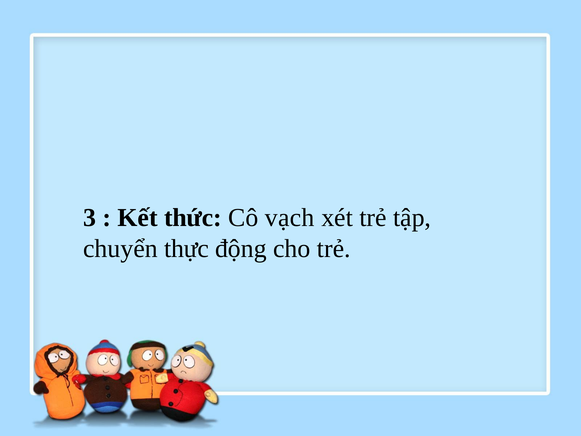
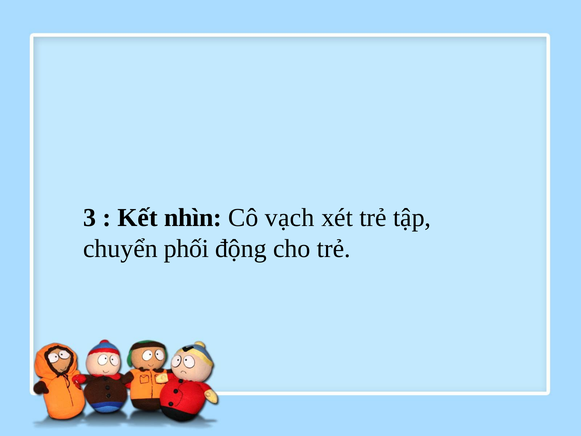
thức: thức -> nhìn (193, 217)
thực: thực -> phối (187, 248)
